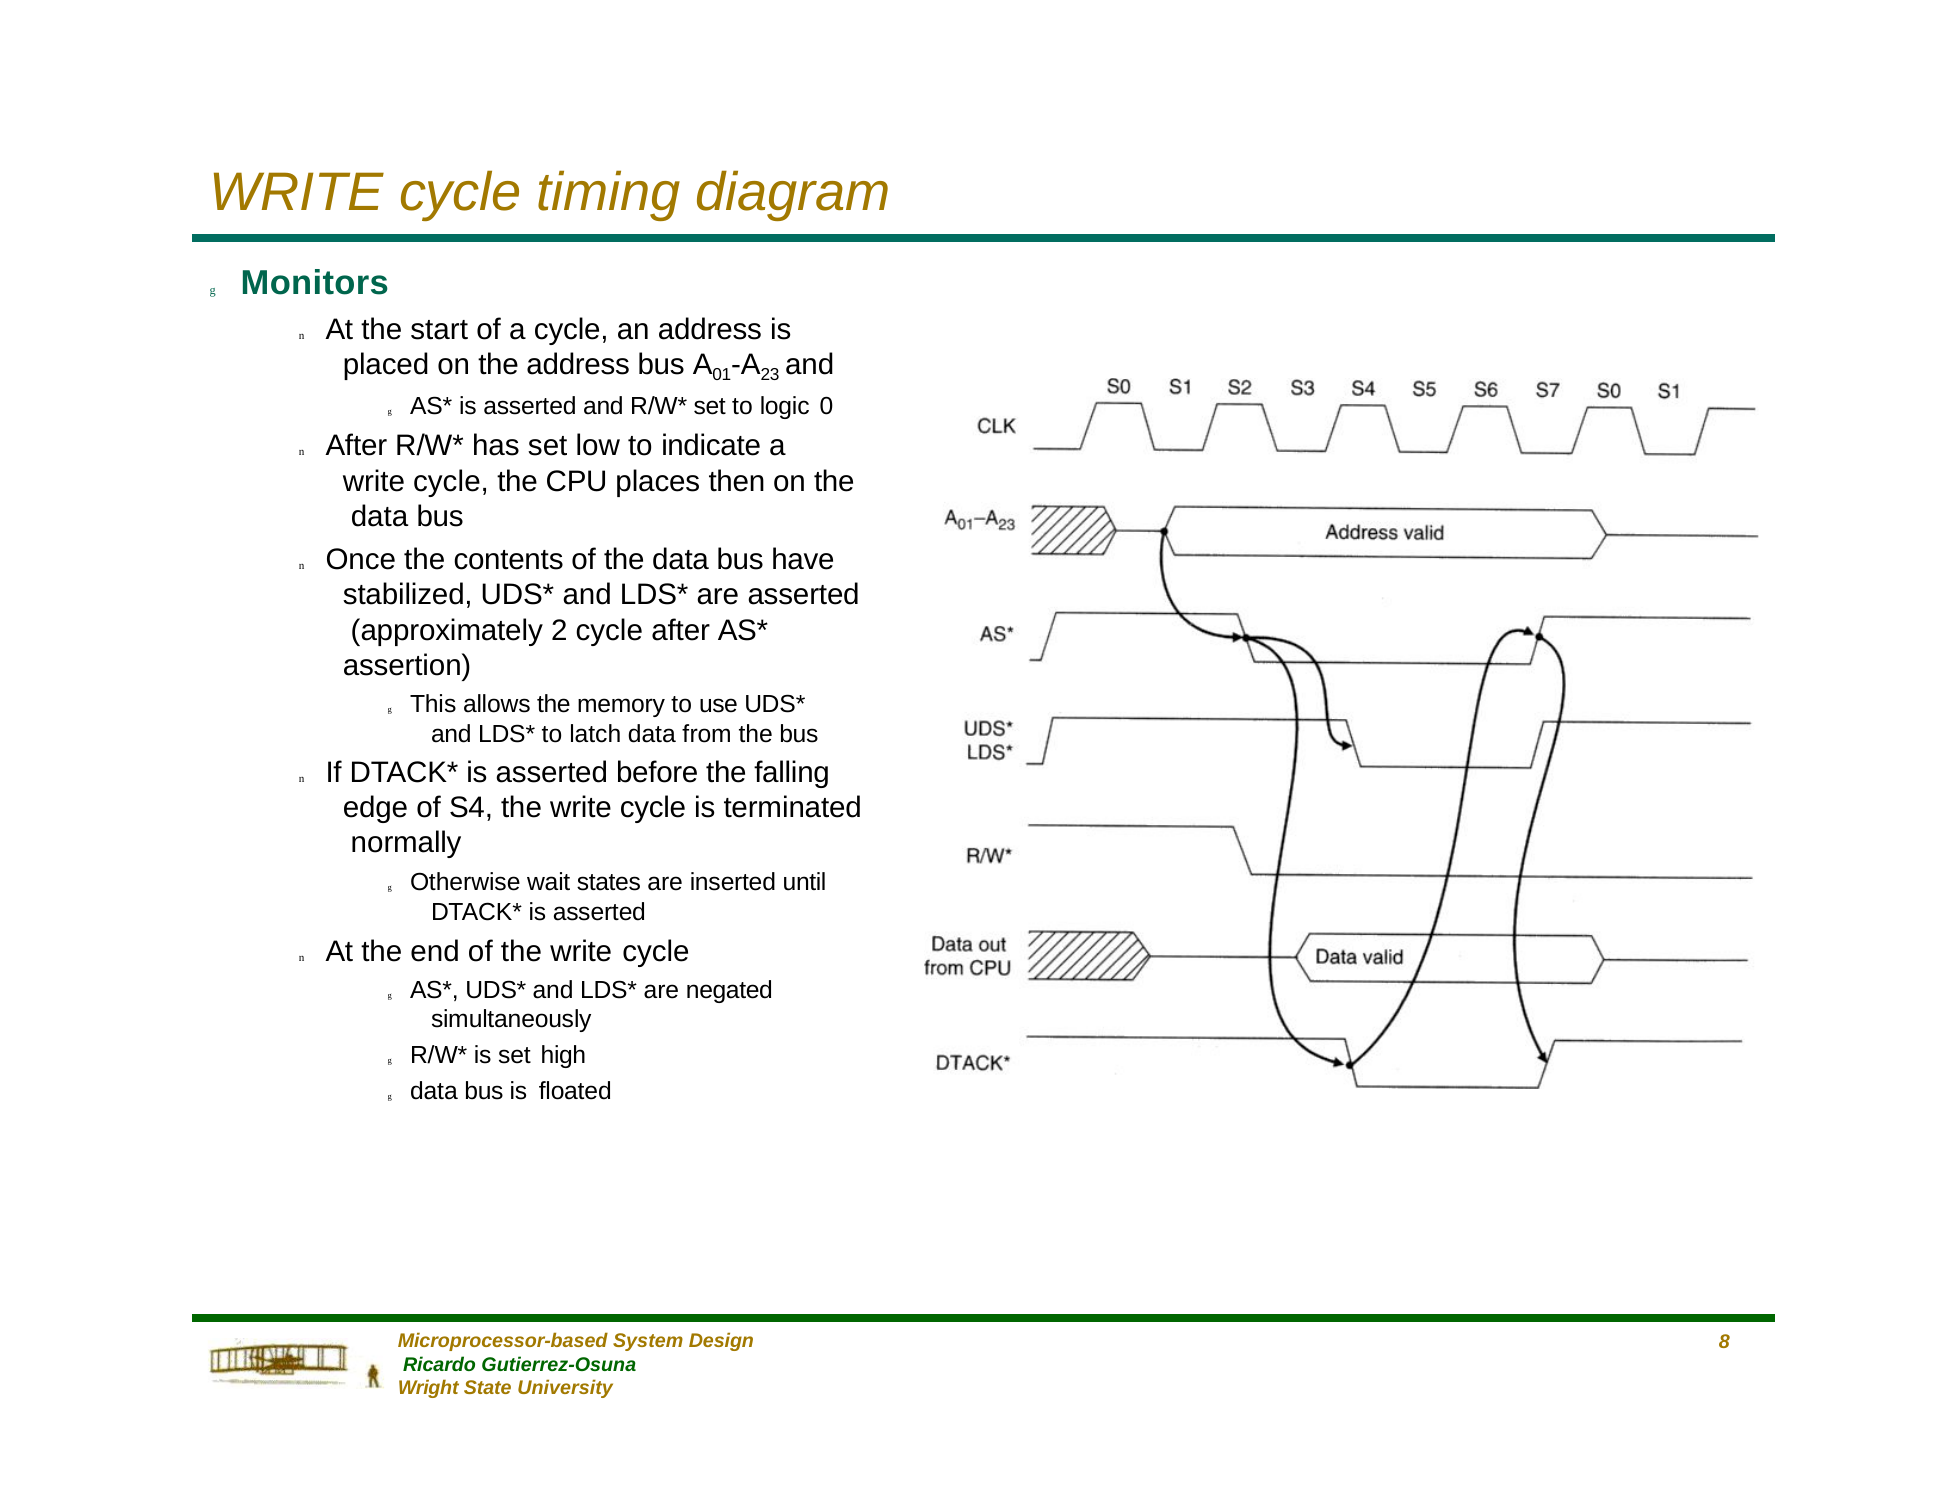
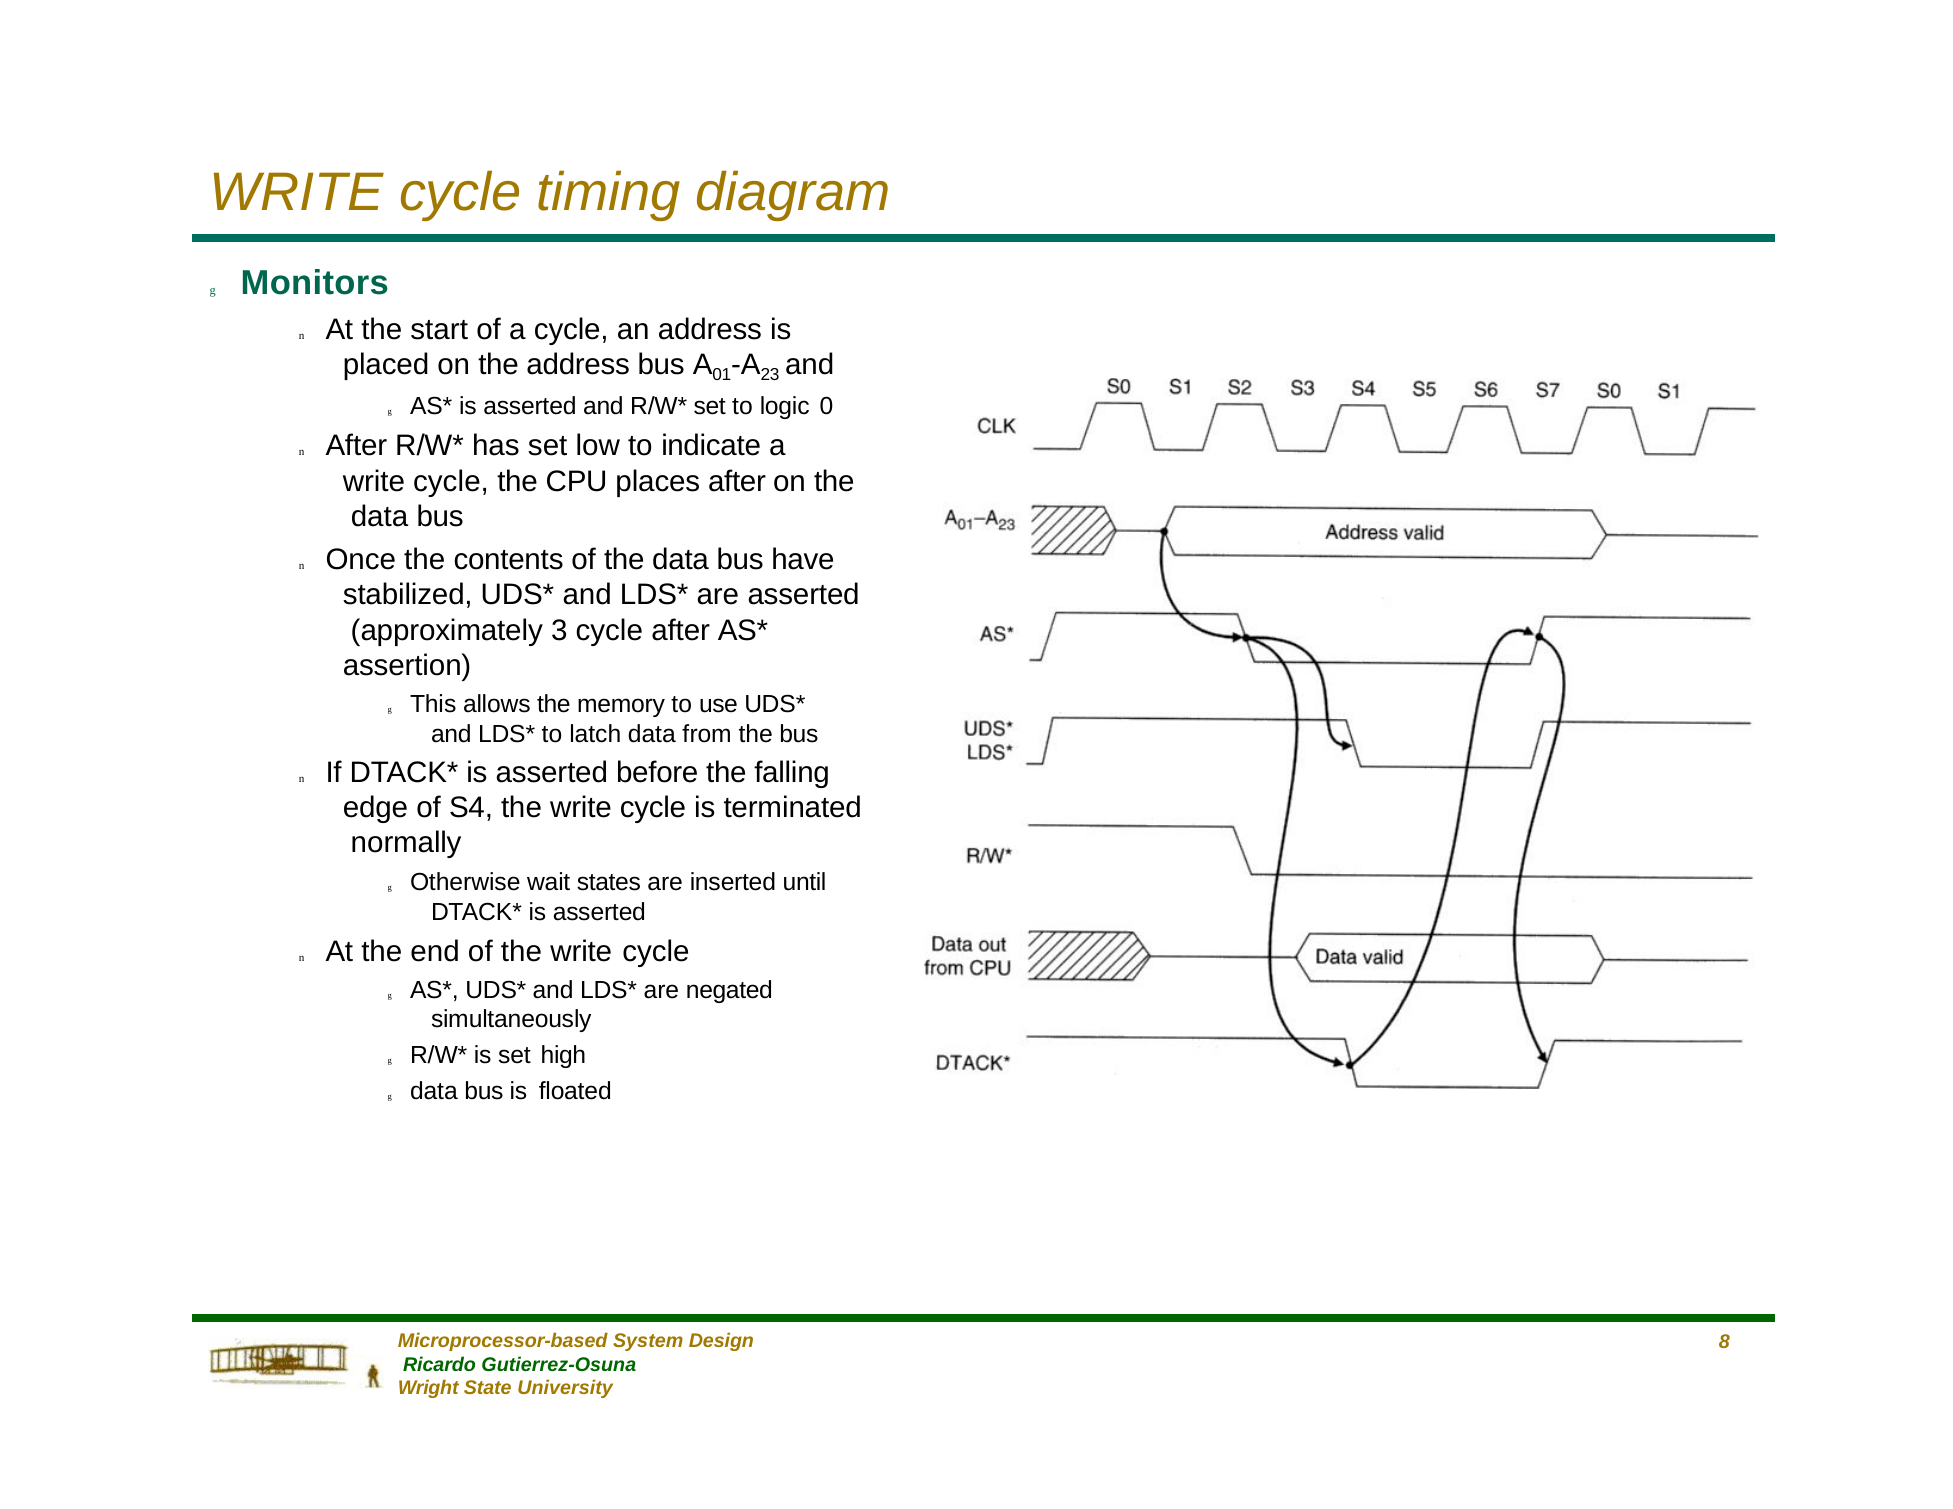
places then: then -> after (737, 481)
2: 2 -> 3 (559, 631)
